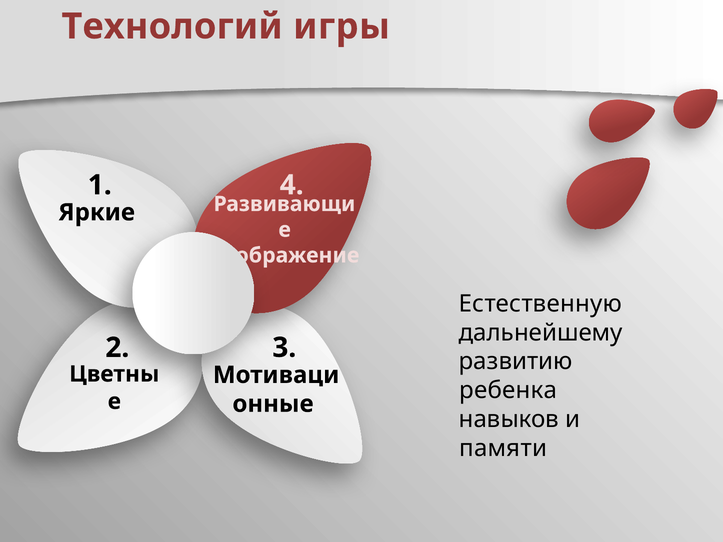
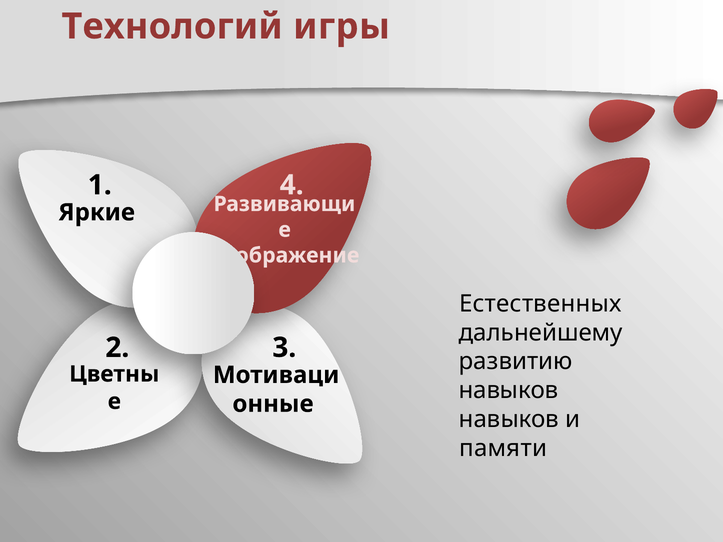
Естественную: Естественную -> Естественных (540, 304)
ребенка: ребенка -> навыков (509, 391)
